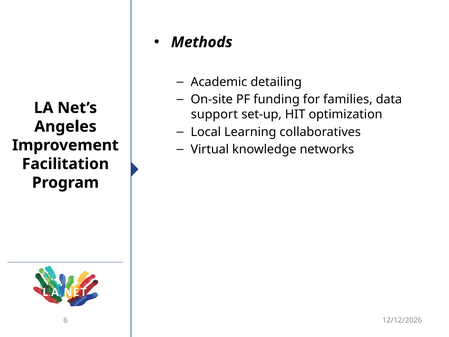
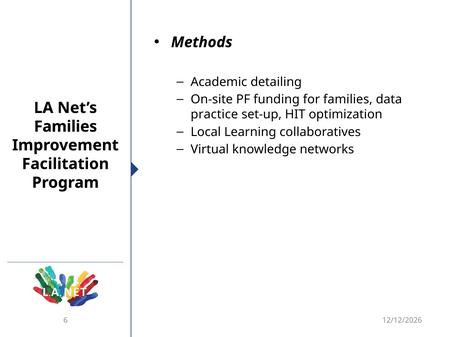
support: support -> practice (214, 114)
Angeles: Angeles -> Families (66, 126)
